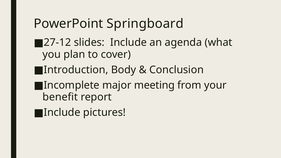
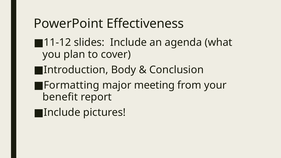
Springboard: Springboard -> Effectiveness (145, 24)
27-12: 27-12 -> 11-12 (57, 42)
Incomplete: Incomplete -> Formatting (72, 85)
